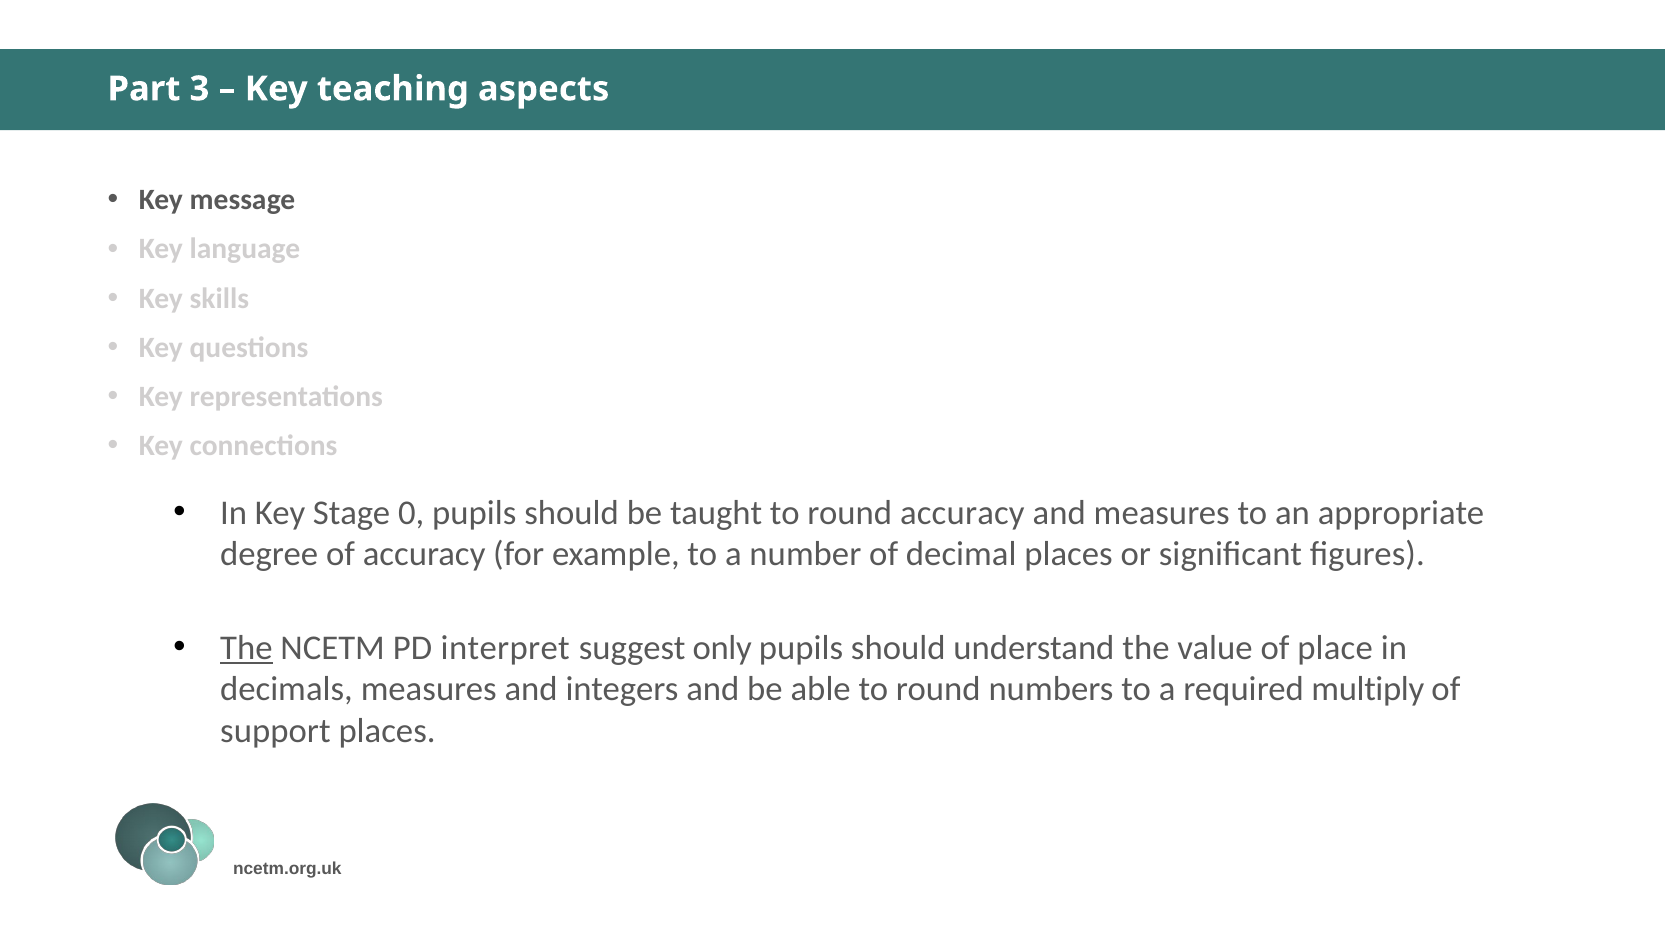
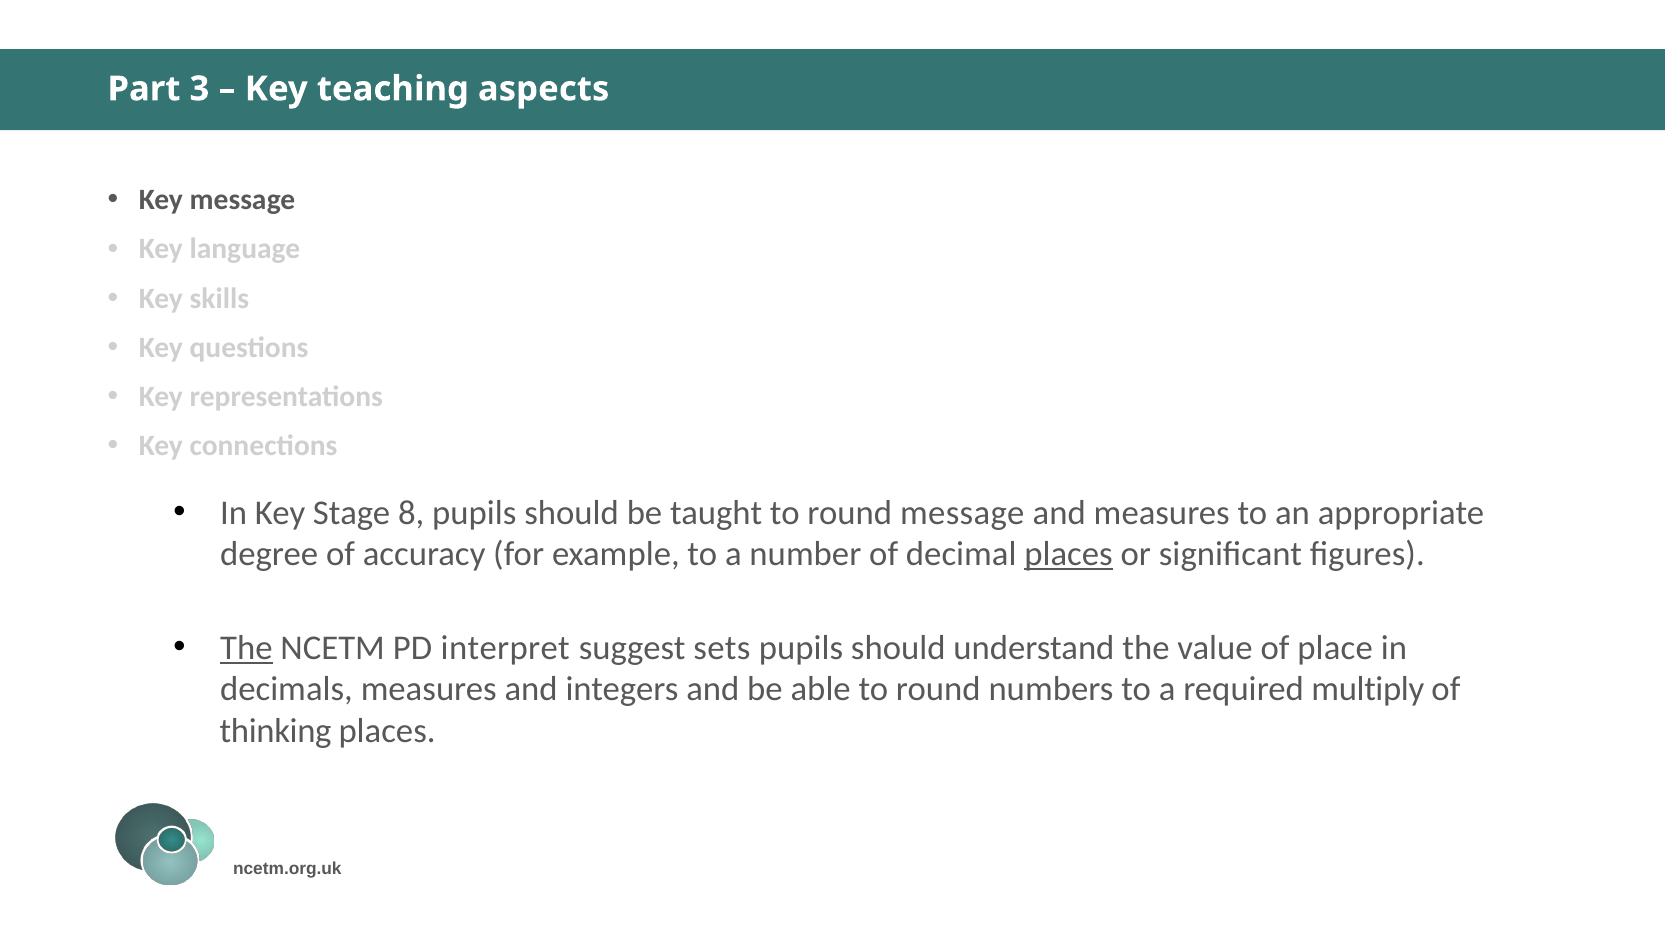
0: 0 -> 8 (411, 513)
round accuracy: accuracy -> message (962, 513)
places underline: none -> present (1069, 555)
only: only -> sets (722, 648)
support: support -> thinking (276, 732)
